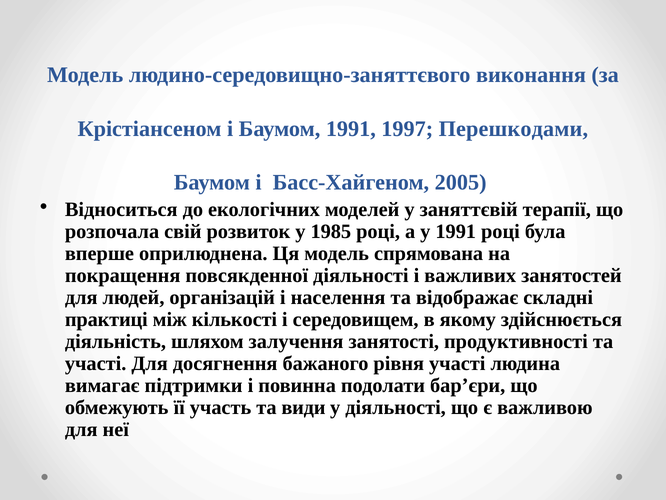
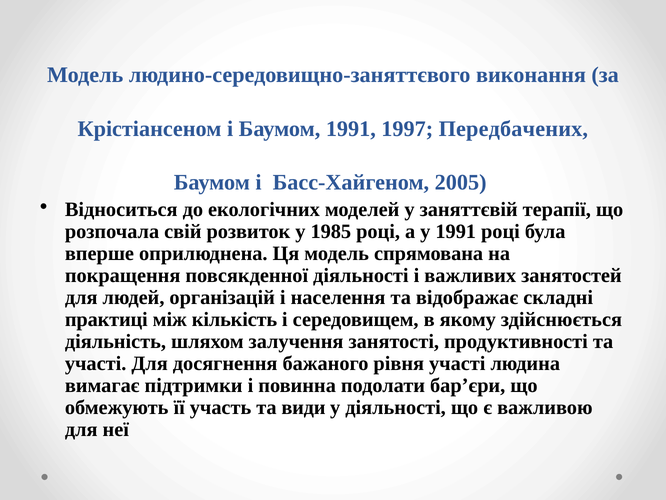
Перешкодами: Перешкодами -> Передбачених (513, 129)
кількості: кількості -> кількість (235, 319)
